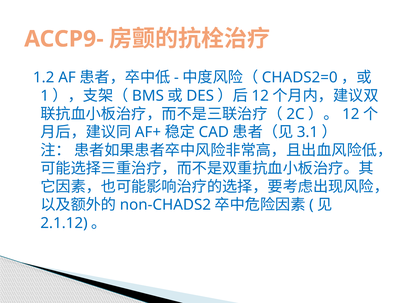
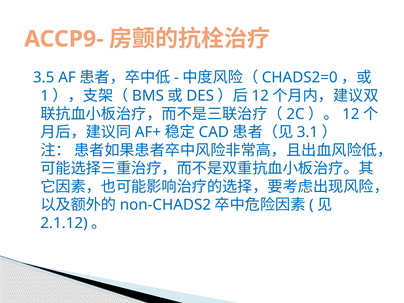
1.2: 1.2 -> 3.5 (44, 78)
